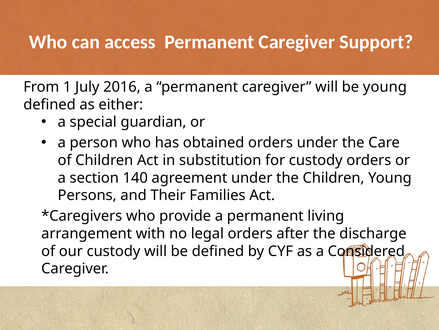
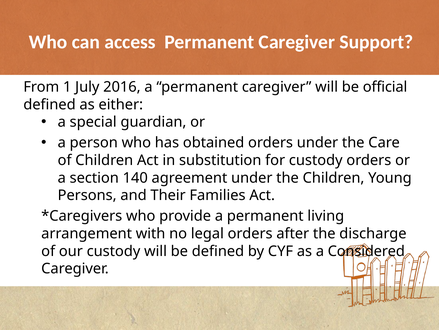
be young: young -> official (385, 87)
